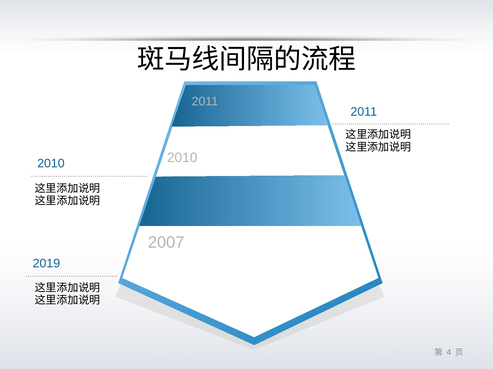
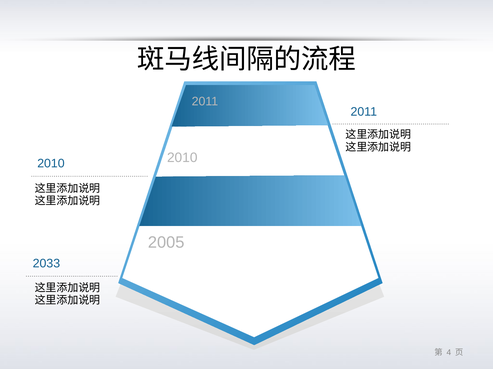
2007: 2007 -> 2005 (166, 243)
2019: 2019 -> 2033 (46, 264)
